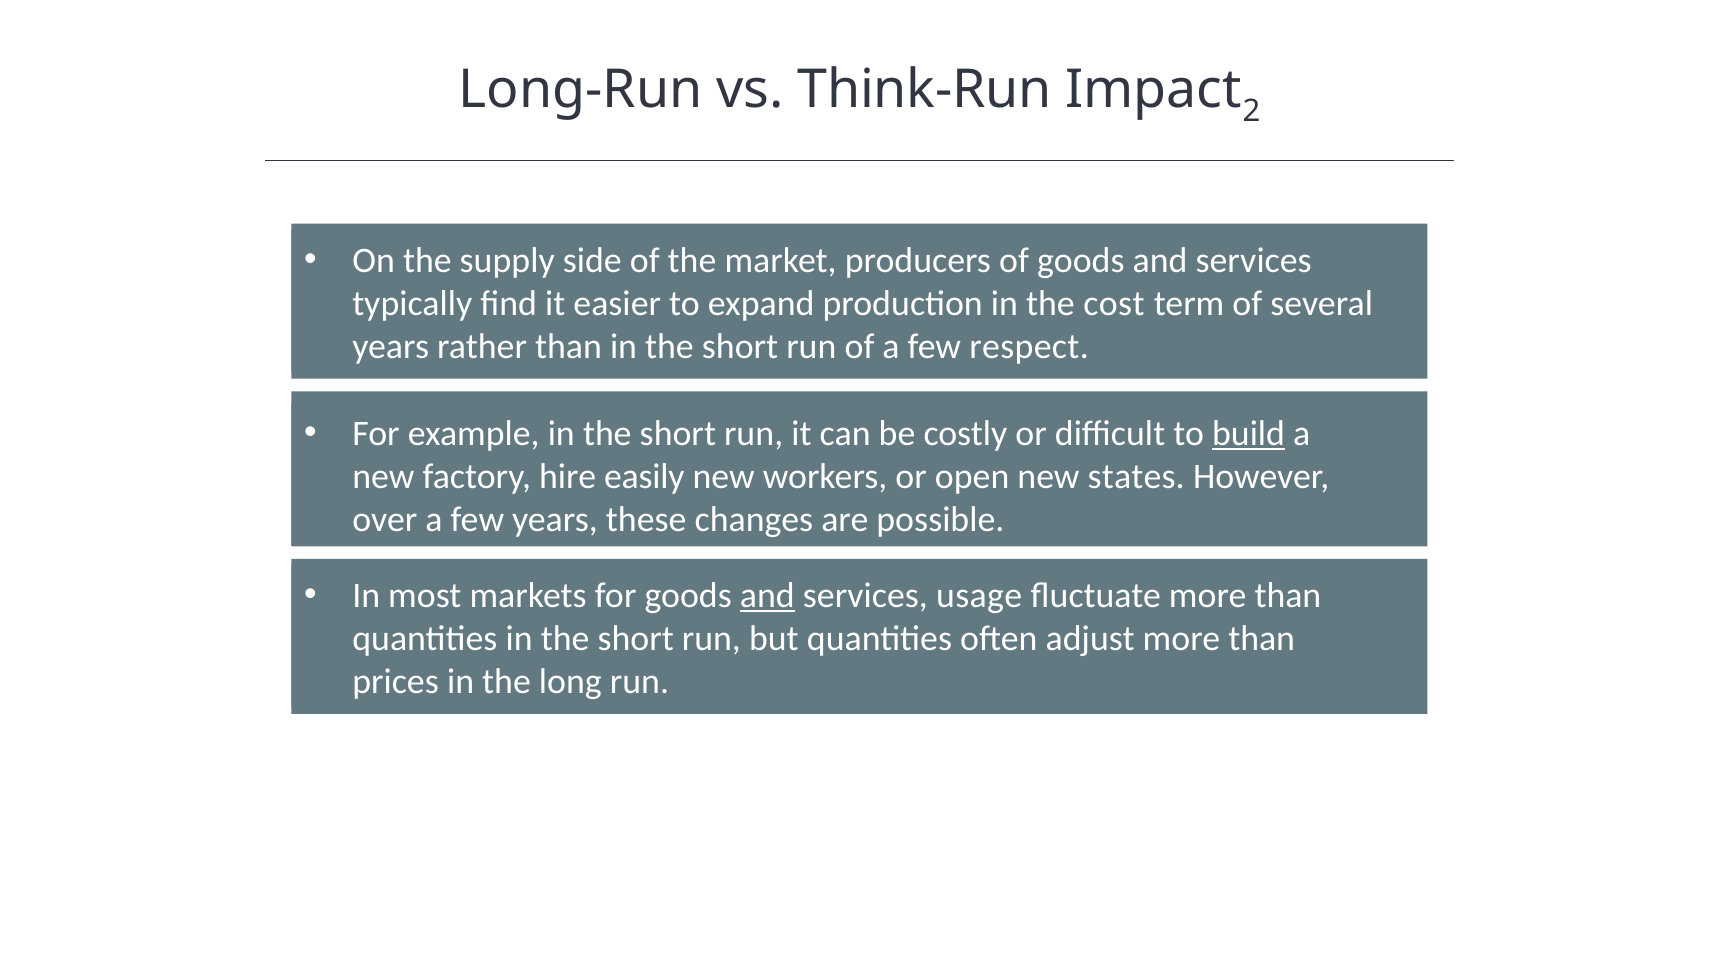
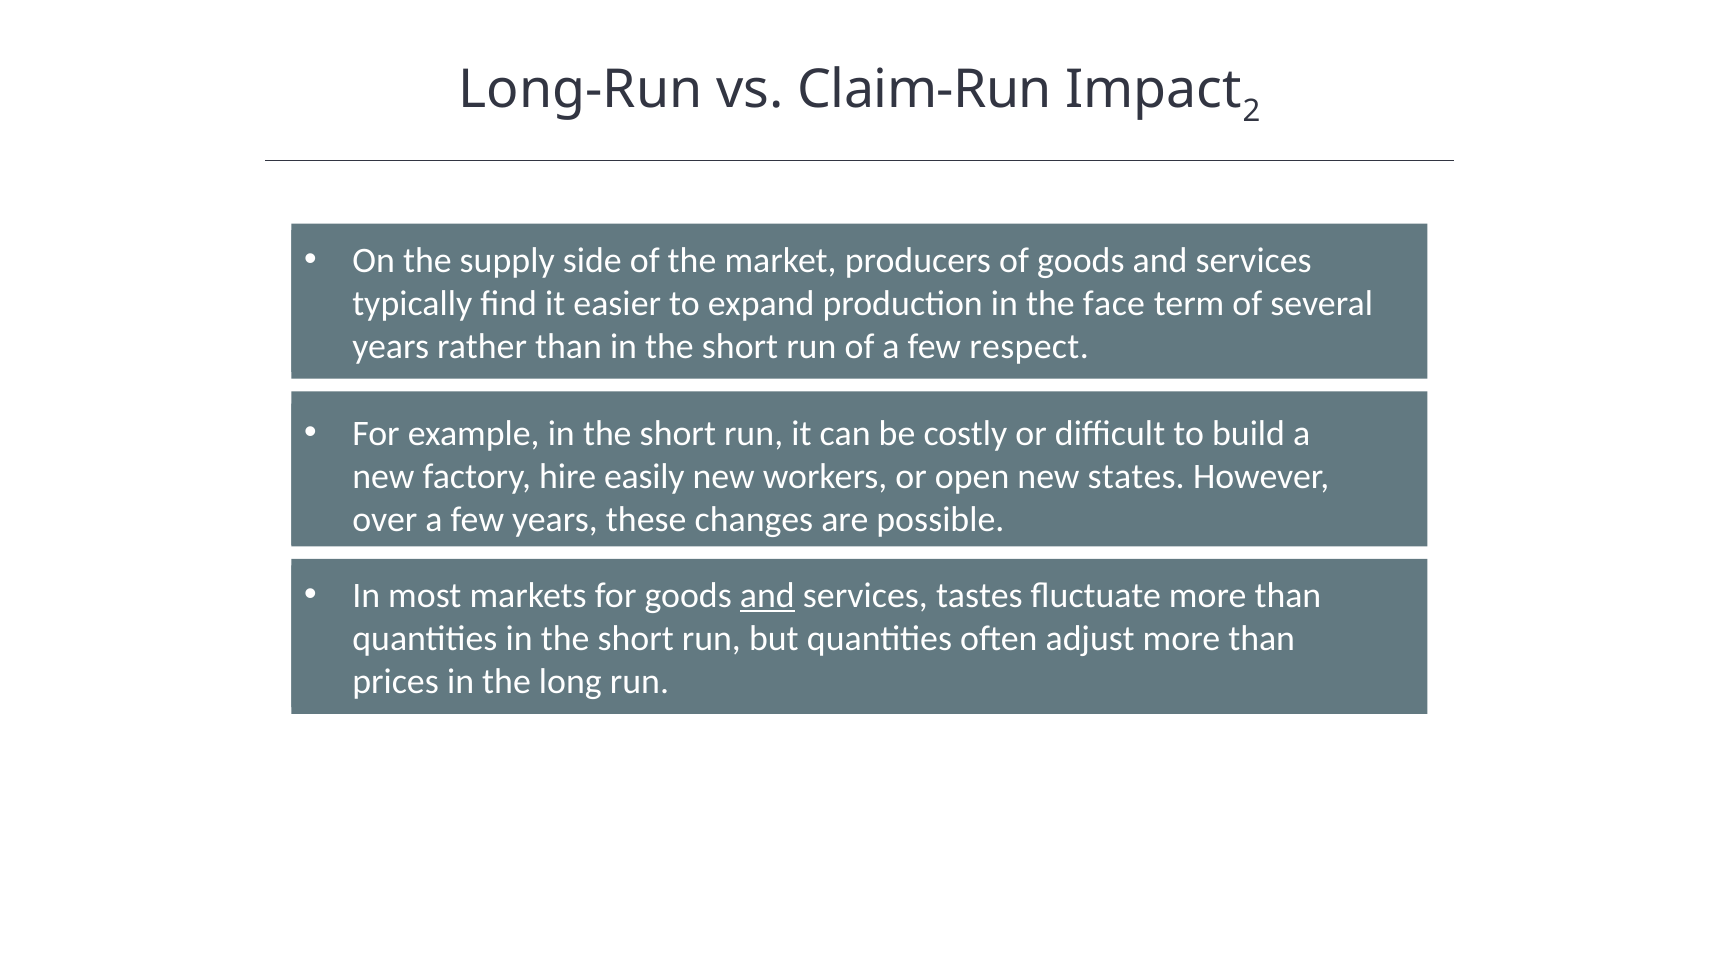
Think-Run: Think-Run -> Claim-Run (925, 90)
cost: cost -> face (1114, 303)
build underline: present -> none (1249, 434)
usage: usage -> tastes (979, 596)
